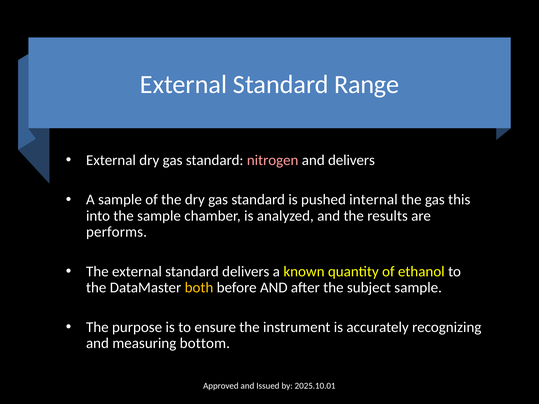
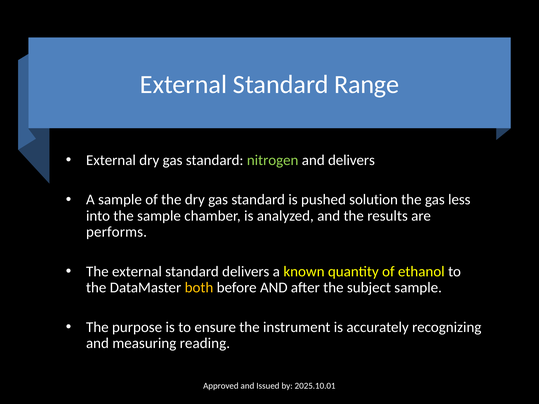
nitrogen colour: pink -> light green (273, 160)
internal: internal -> solution (374, 200)
this: this -> less (459, 200)
bottom: bottom -> reading (205, 343)
